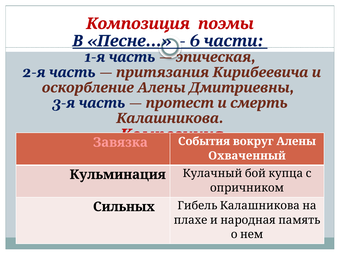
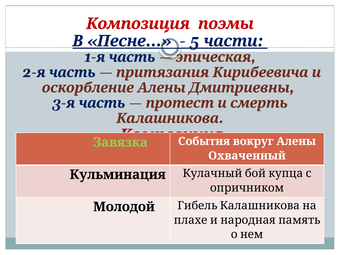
6: 6 -> 5 (195, 41)
Завязка colour: pink -> light green (120, 142)
Сильных: Сильных -> Молодой (124, 207)
